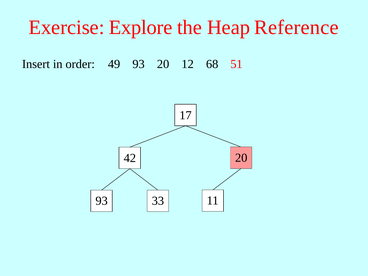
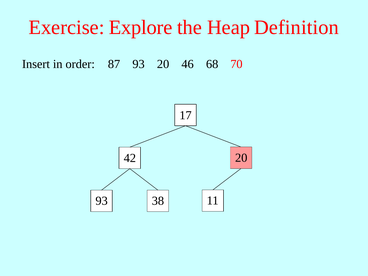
Reference: Reference -> Definition (296, 27)
49: 49 -> 87 (114, 64)
12: 12 -> 46 (188, 64)
51: 51 -> 70 (236, 64)
33: 33 -> 38 (158, 201)
